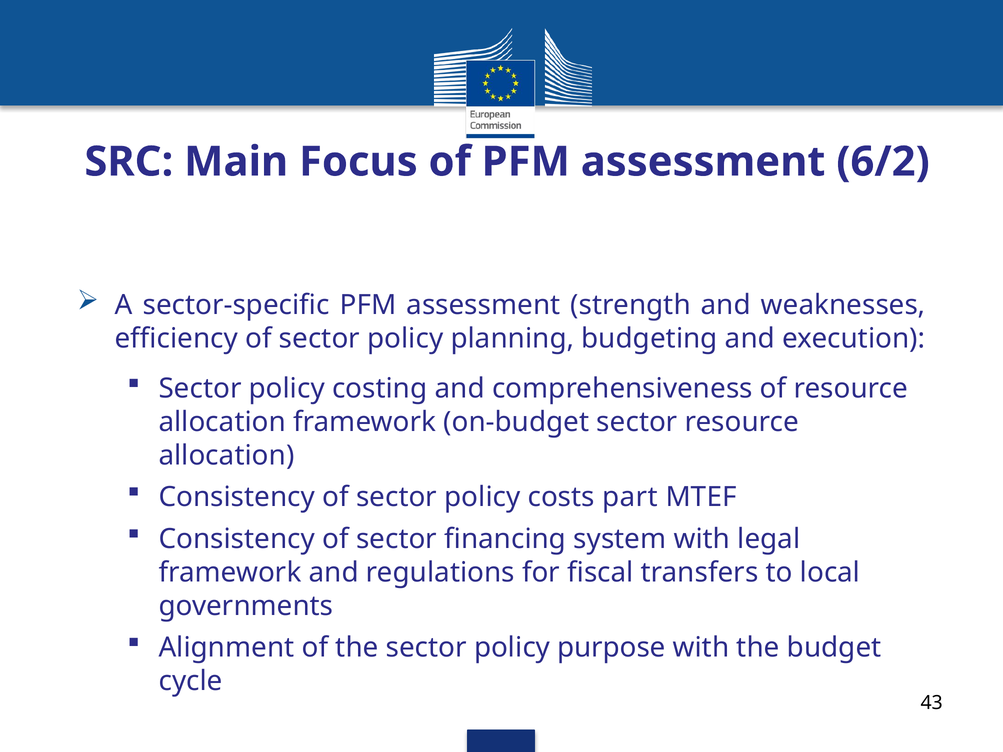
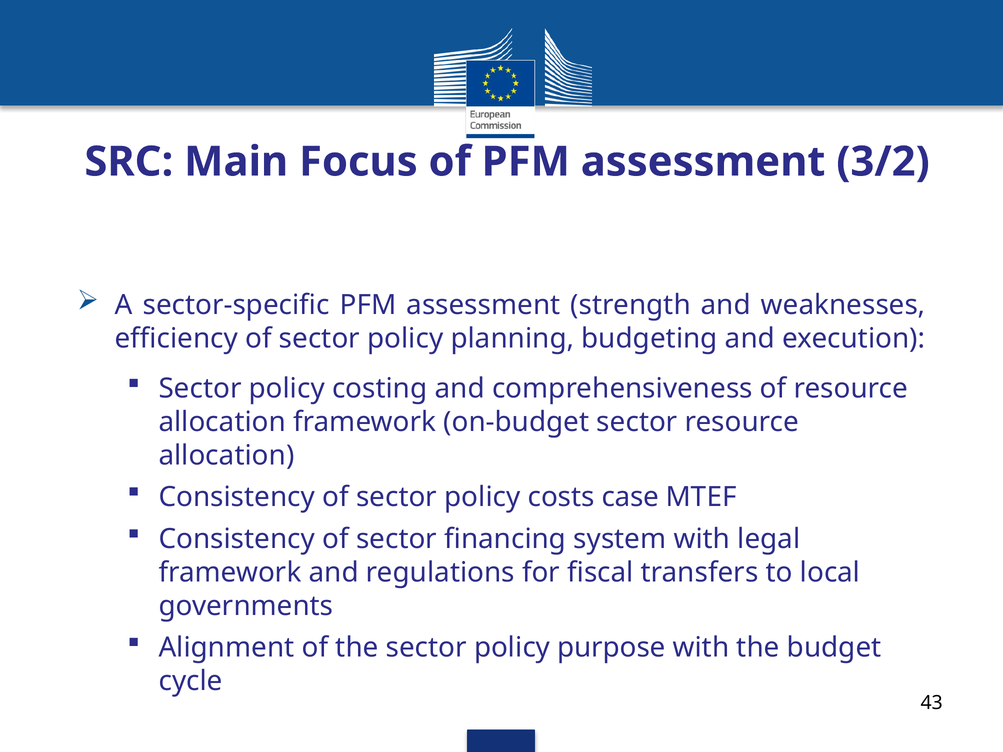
6/2: 6/2 -> 3/2 (883, 162)
part: part -> case (630, 497)
